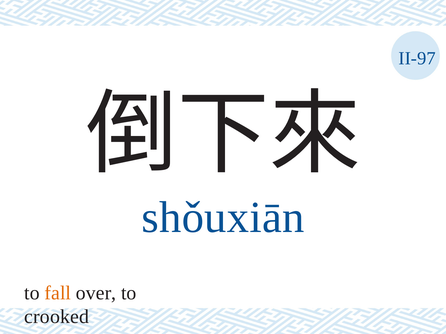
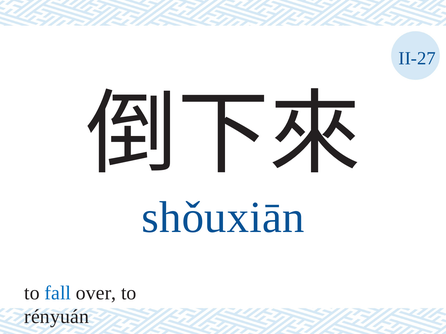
II-97: II-97 -> II-27 (417, 58)
fall colour: orange -> blue (58, 293)
crooked: crooked -> rényuán (57, 317)
